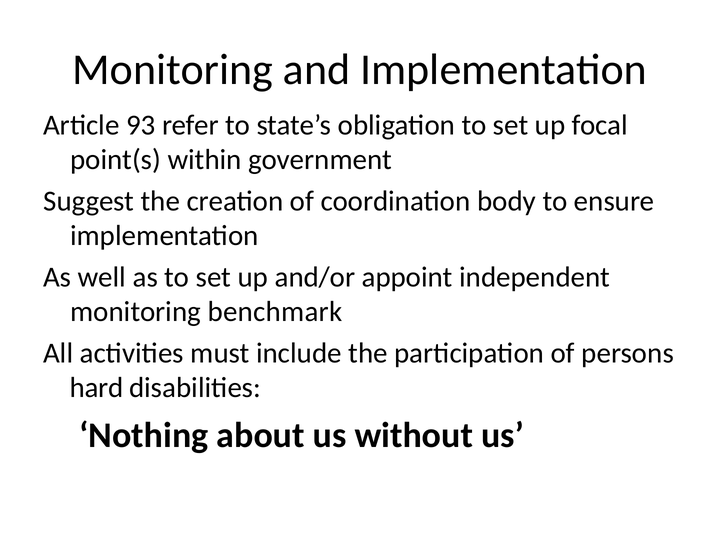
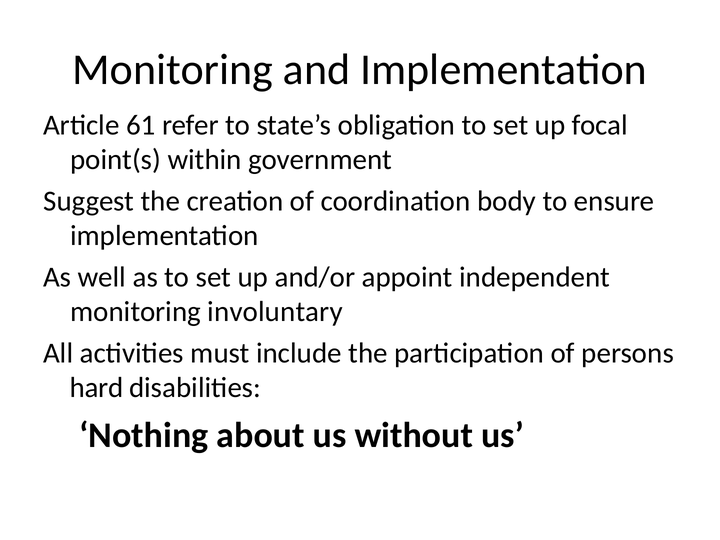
93: 93 -> 61 (141, 125)
benchmark: benchmark -> involuntary (275, 312)
